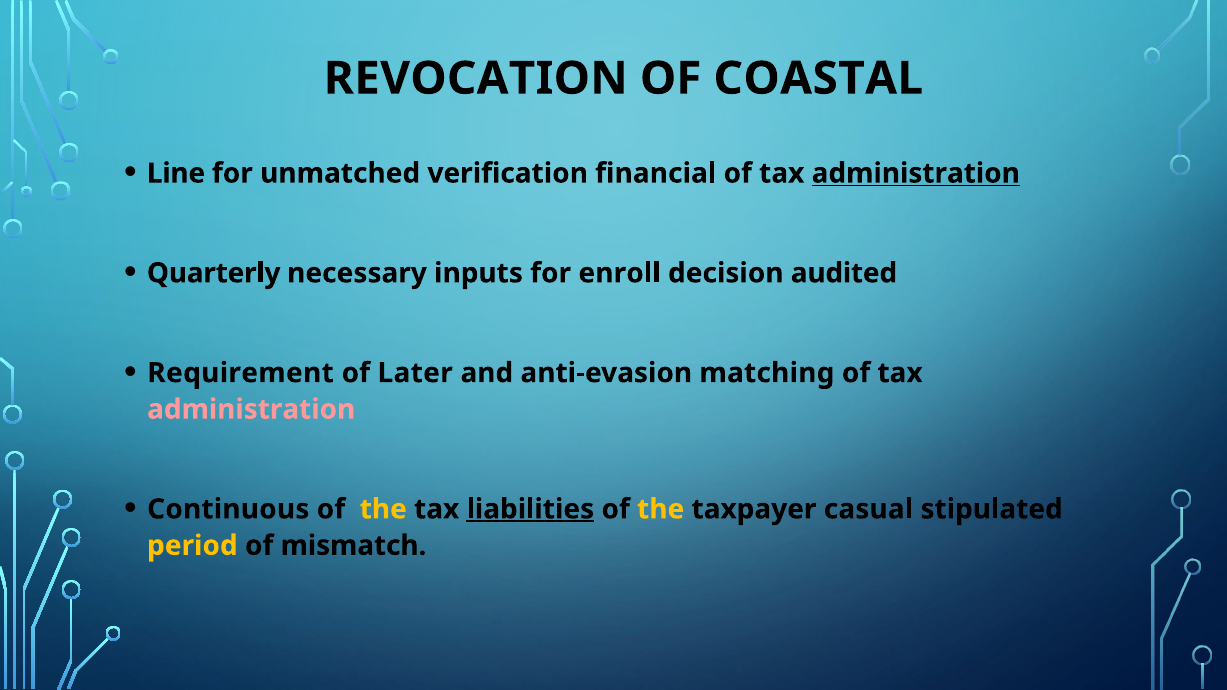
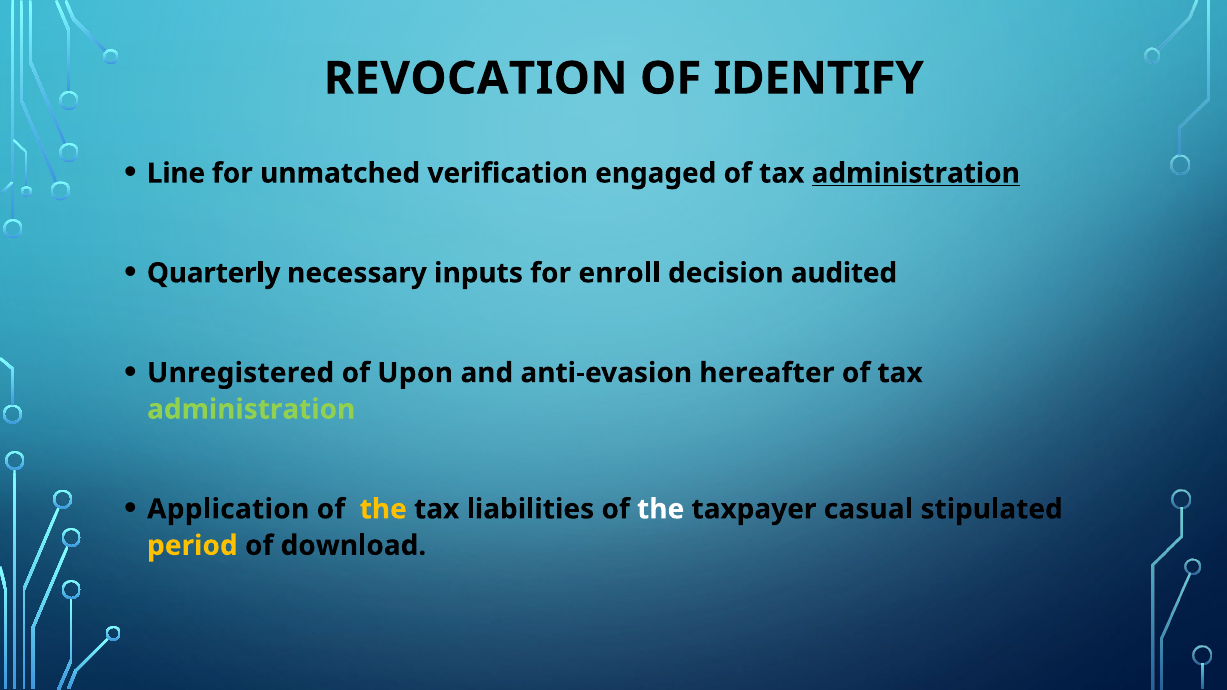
COASTAL: COASTAL -> IDENTIFY (819, 79)
financial: financial -> engaged (656, 173)
Requirement: Requirement -> Unregistered (241, 373)
Later: Later -> Upon (415, 373)
matching: matching -> hereafter (767, 373)
administration colour: pink -> light green (251, 409)
Continuous: Continuous -> Application (228, 509)
liabilities underline: present -> none (530, 509)
the colour: yellow -> white (661, 509)
mismatch: mismatch -> download (353, 546)
